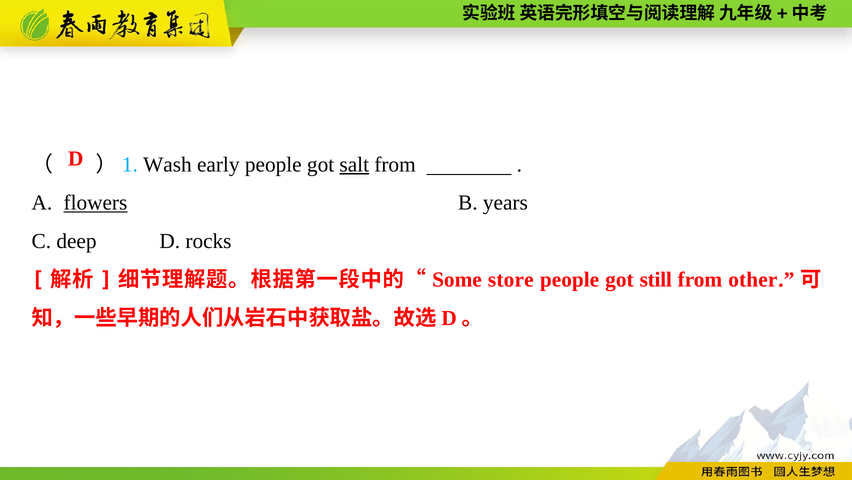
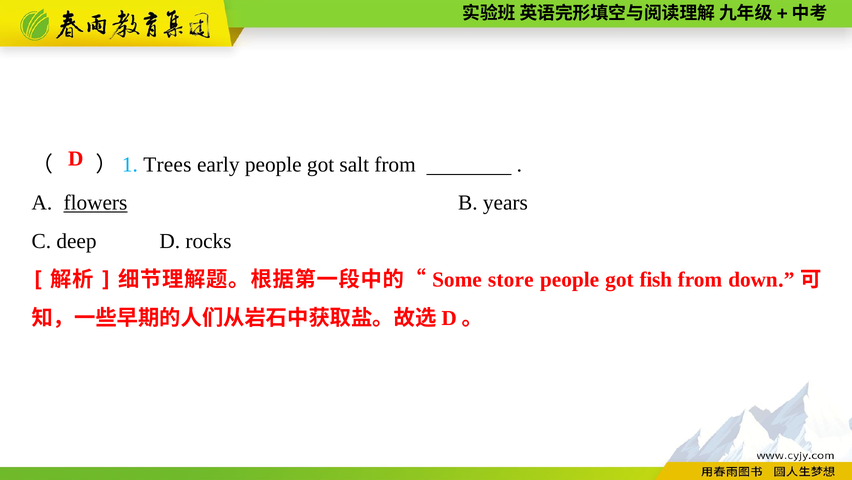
Wash: Wash -> Trees (167, 164)
salt underline: present -> none (354, 164)
still: still -> fish (656, 279)
other: other -> down (753, 279)
